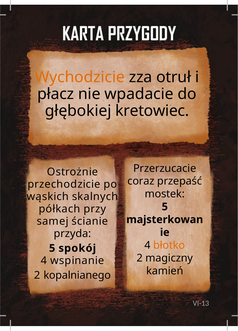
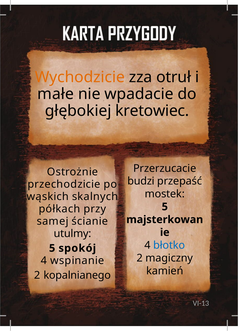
płacz: płacz -> małe (56, 94)
coraz: coraz -> budzi (141, 181)
przyda: przyda -> utulmy (73, 234)
błotko colour: orange -> blue (169, 245)
